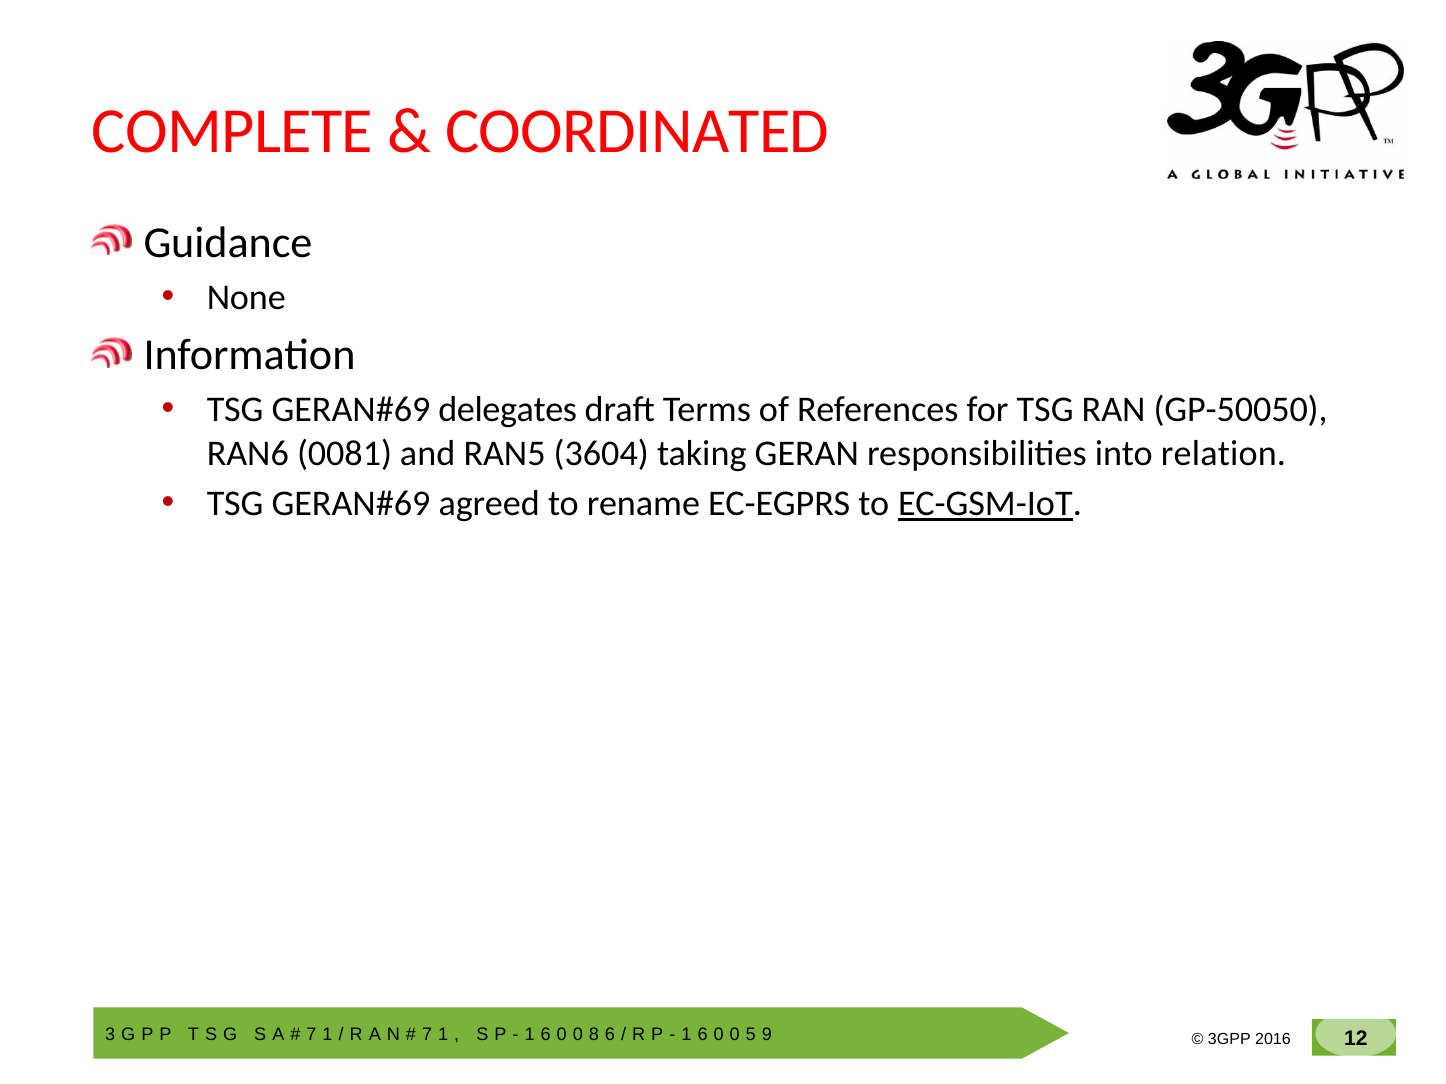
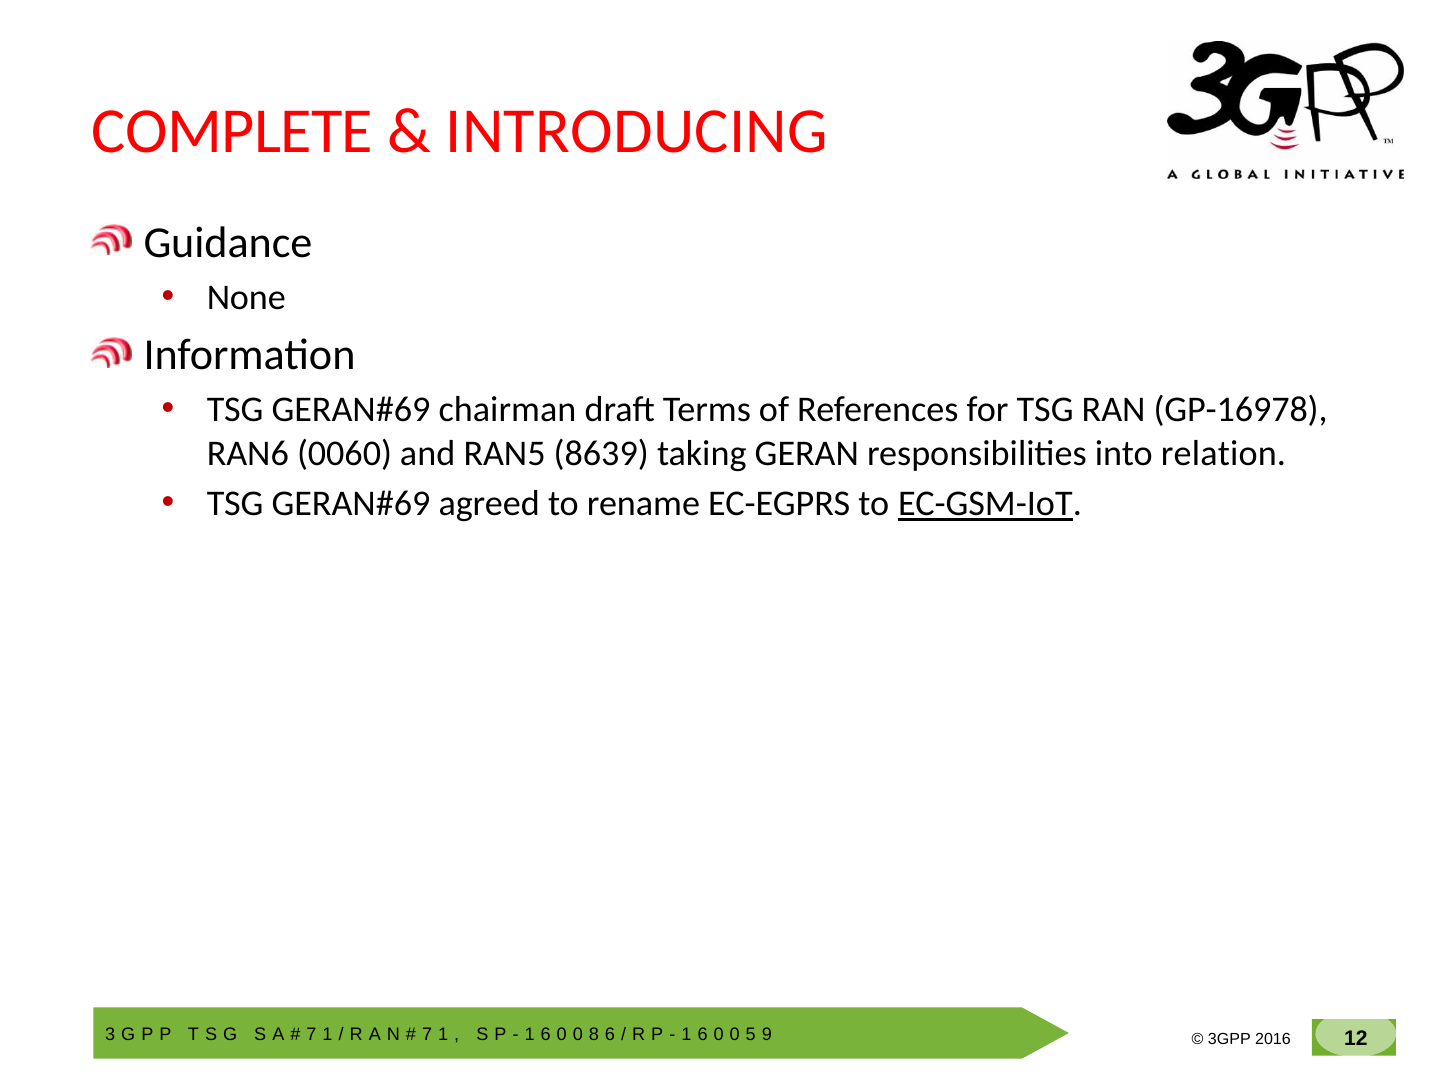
COORDINATED: COORDINATED -> INTRODUCING (637, 131)
delegates: delegates -> chairman (507, 410)
GP-50050: GP-50050 -> GP-16978 (1241, 410)
0081: 0081 -> 0060 (345, 453)
3604: 3604 -> 8639 (601, 453)
